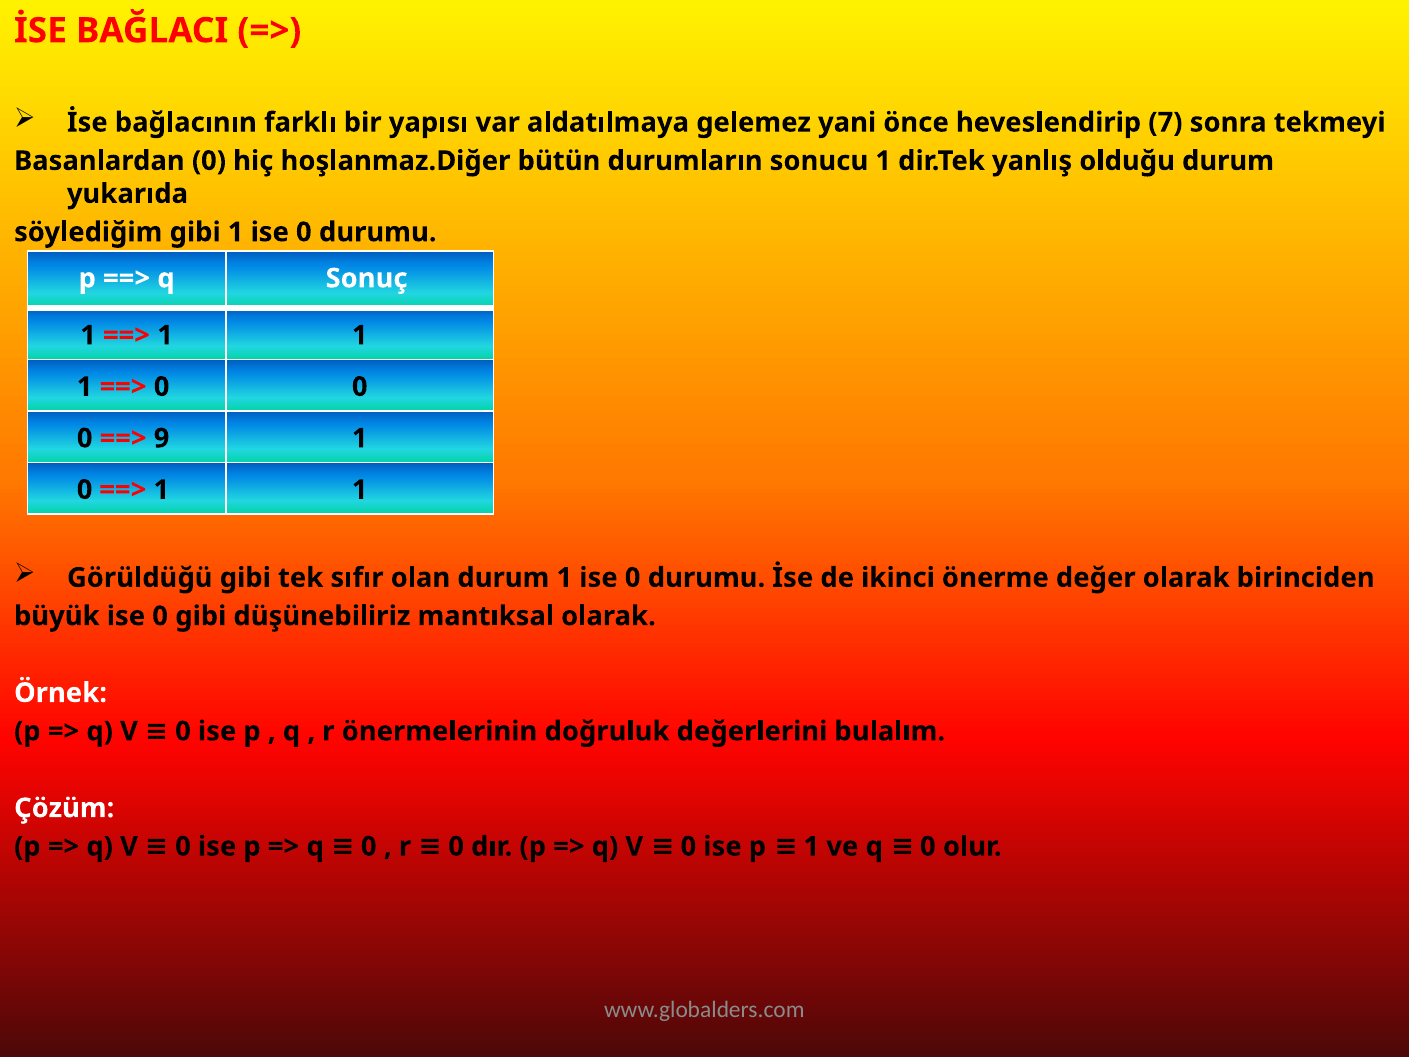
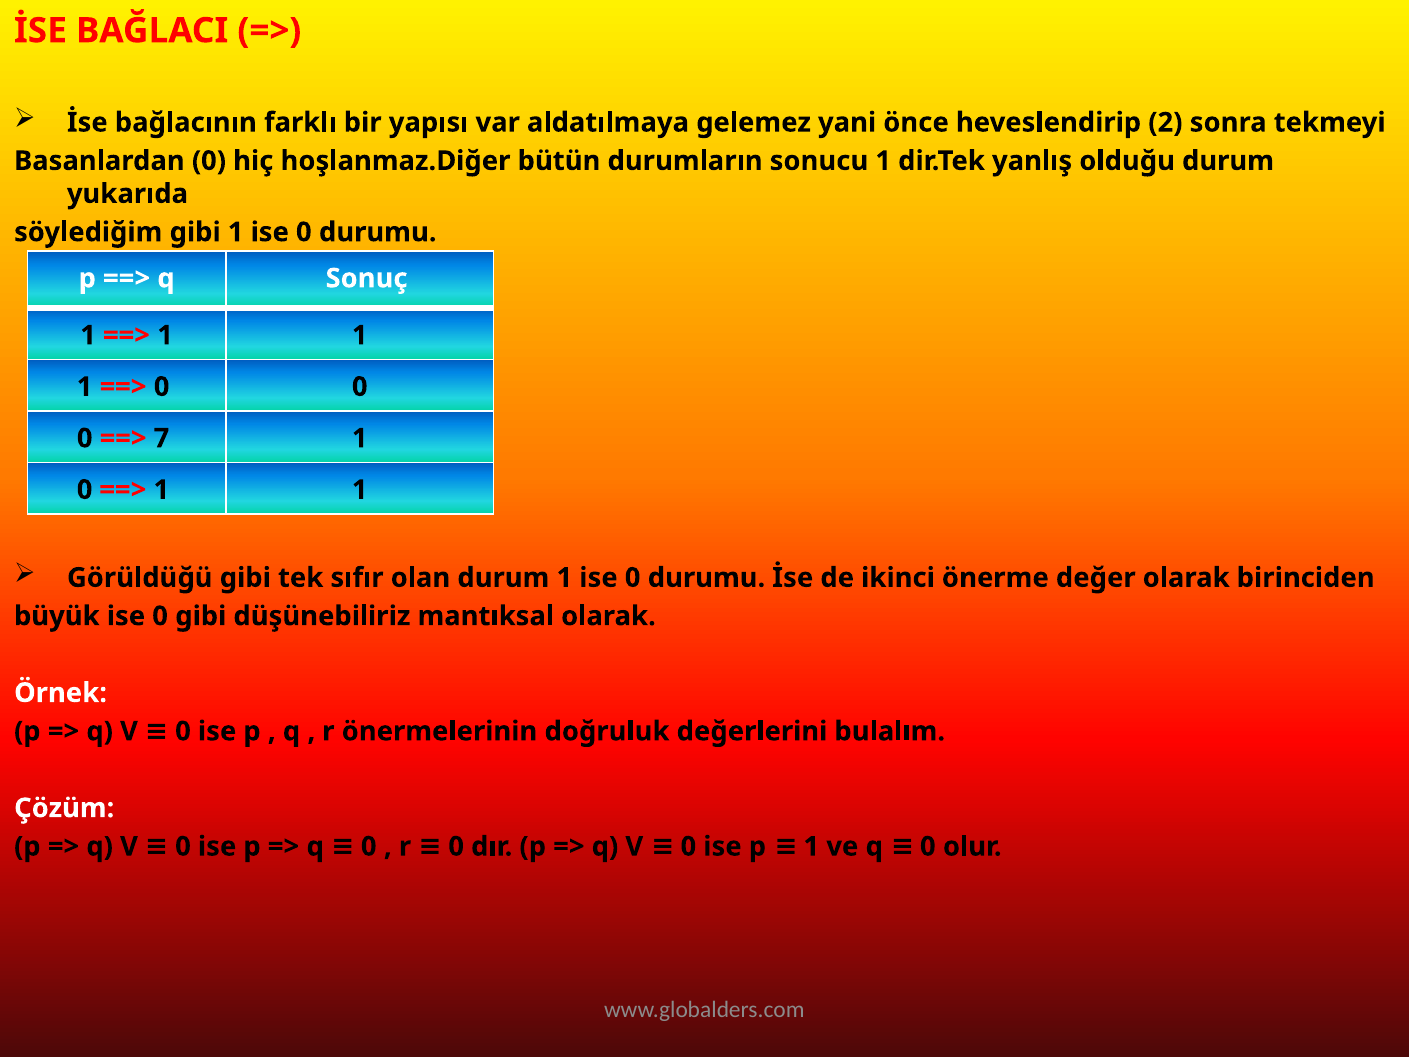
7: 7 -> 2 (1165, 122)
9: 9 -> 7 (162, 438)
